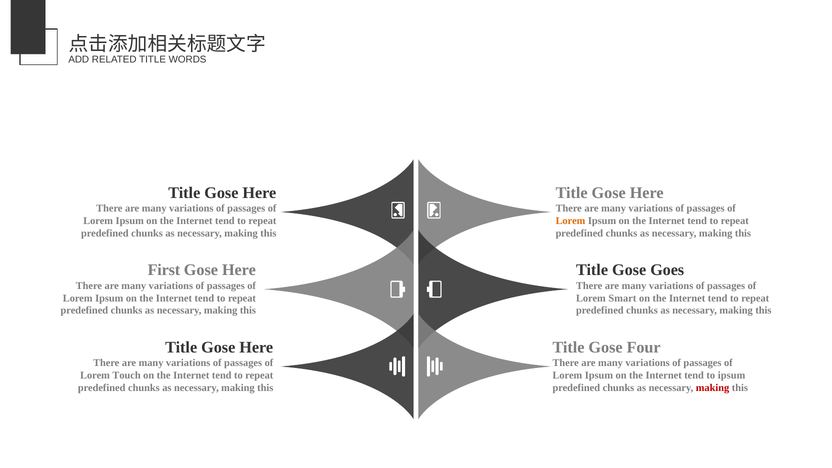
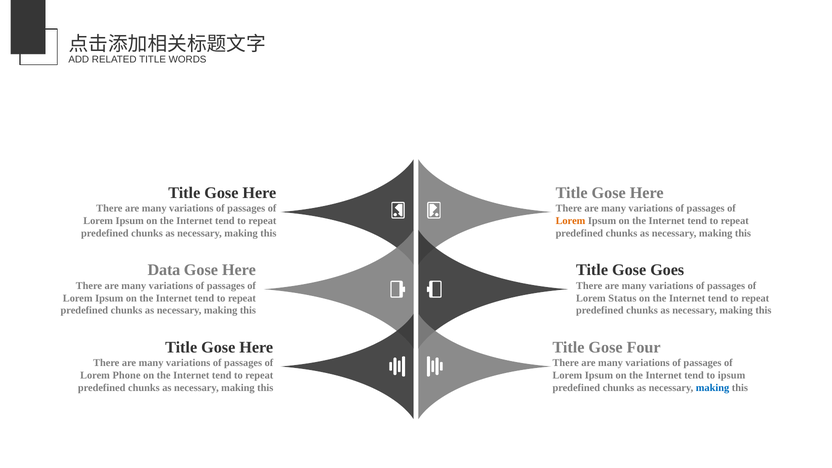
First: First -> Data (164, 270)
Smart: Smart -> Status (622, 298)
Touch: Touch -> Phone (127, 375)
making colour: red -> blue (713, 388)
